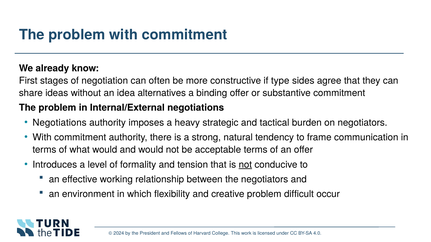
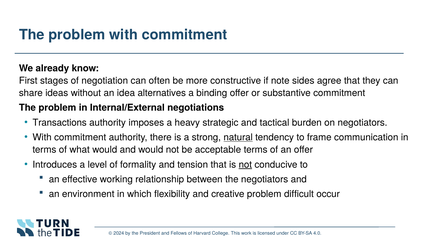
type: type -> note (280, 81)
Negotiations: Negotiations -> Transactions (60, 123)
natural underline: none -> present (238, 138)
